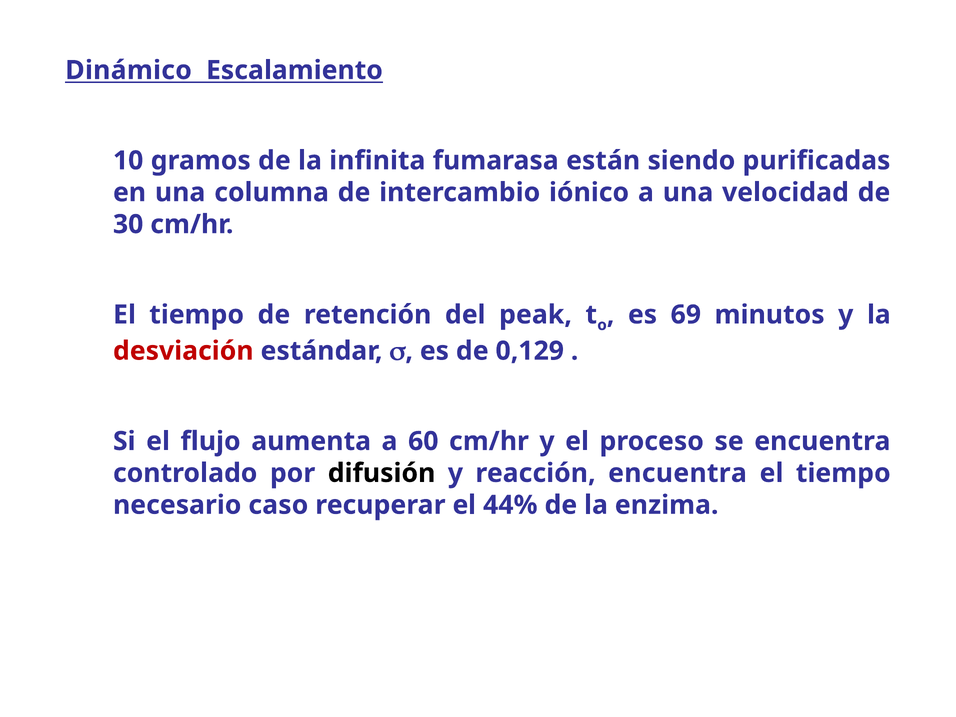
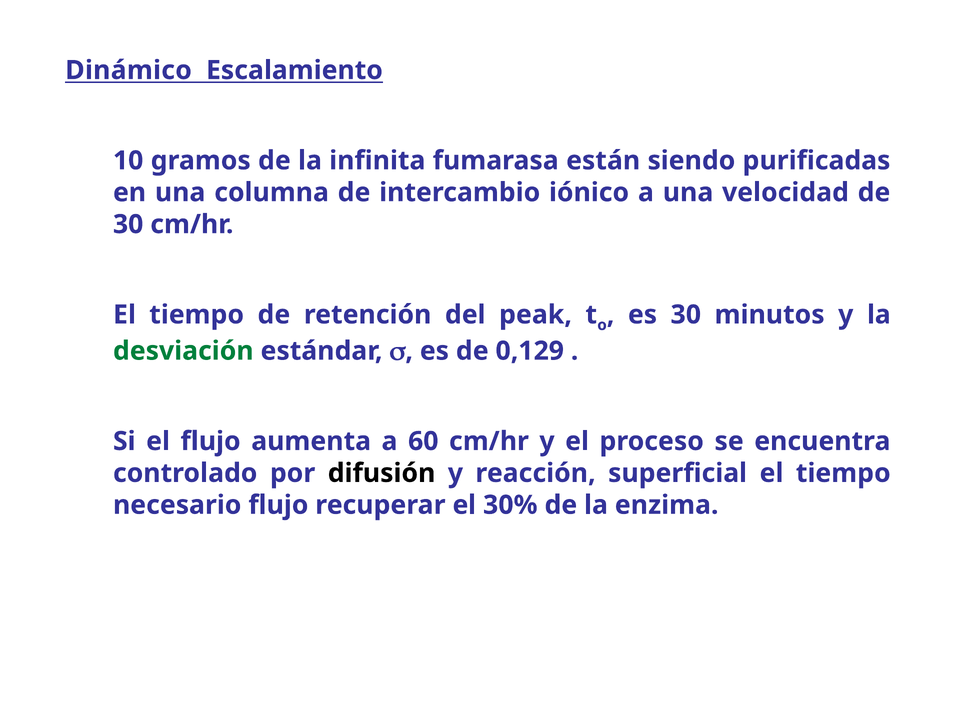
es 69: 69 -> 30 (686, 315)
desviación colour: red -> green (183, 351)
reacción encuentra: encuentra -> superficial (678, 473)
necesario caso: caso -> flujo (278, 505)
44%: 44% -> 30% (510, 505)
